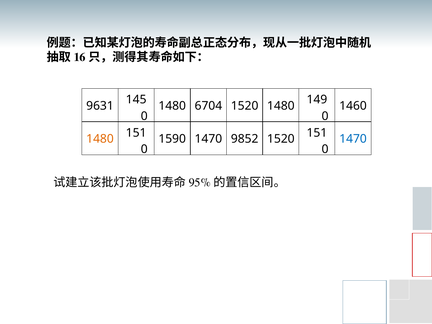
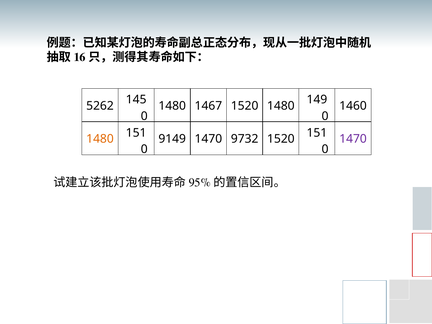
9631: 9631 -> 5262 (100, 106)
6704: 6704 -> 1467 (208, 106)
1590: 1590 -> 9149 (172, 139)
9852: 9852 -> 9732 (245, 139)
1470 colour: blue -> purple (353, 139)
